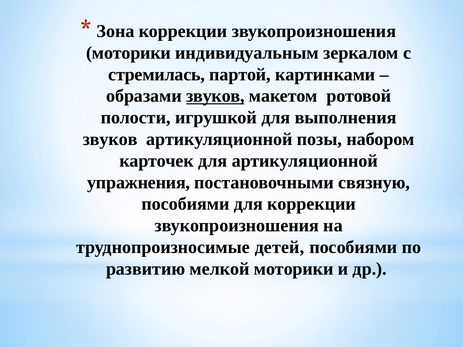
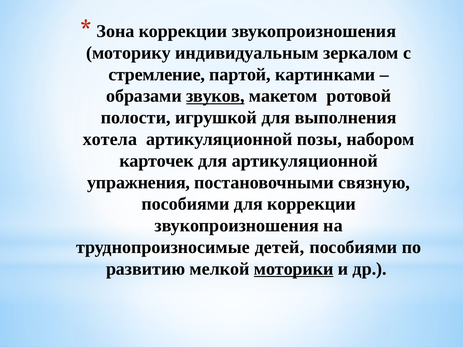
моторики: моторики -> моторику (128, 53)
стремилась: стремилась -> стремление (157, 74)
звуков: звуков -> хотела (110, 139)
моторики underline: none -> present (294, 269)
